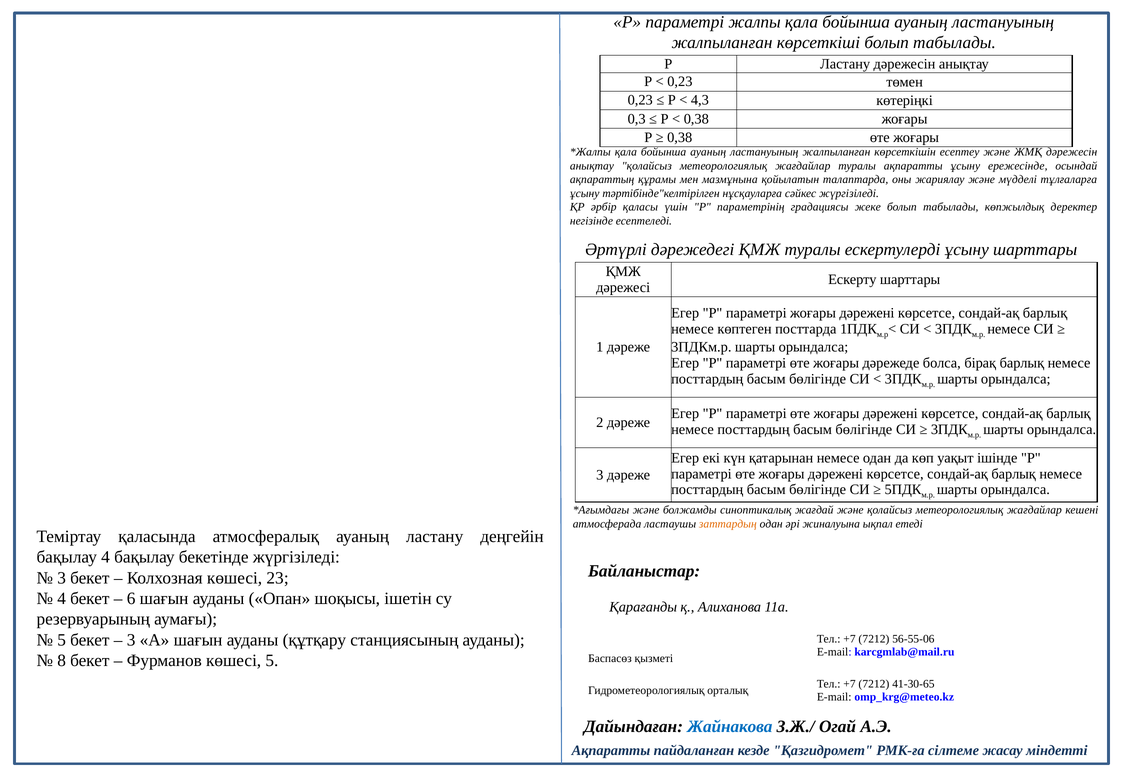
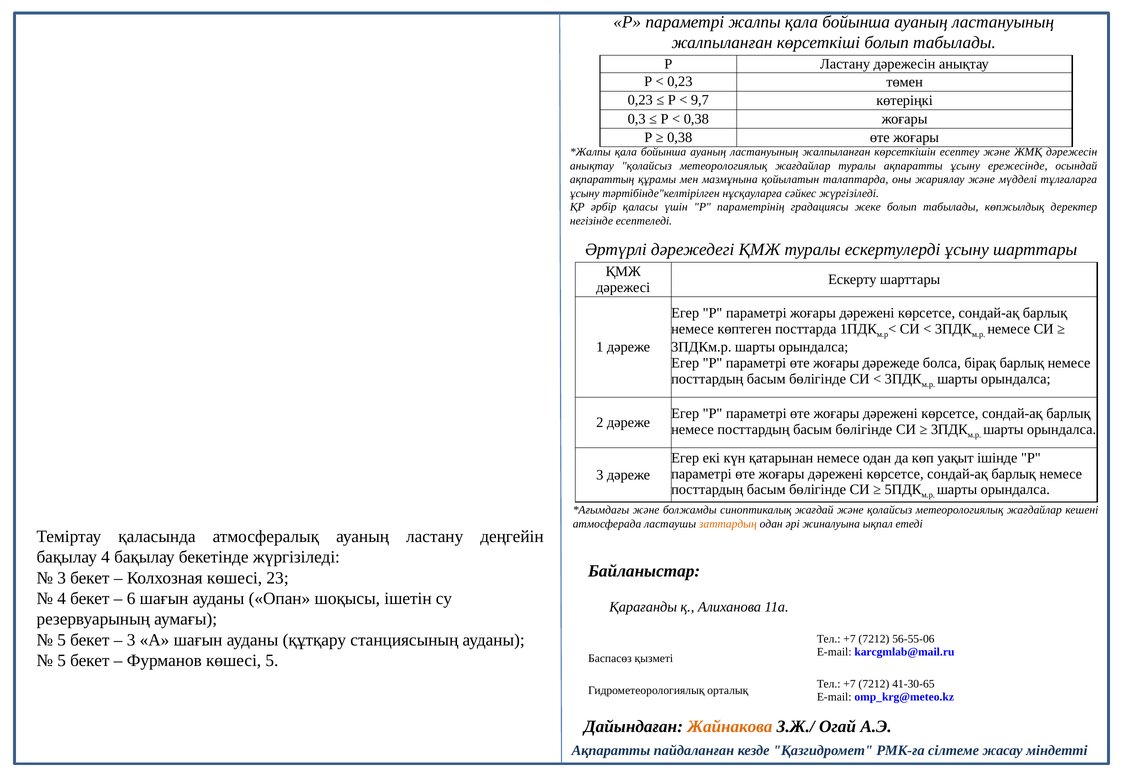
4,3: 4,3 -> 9,7 (700, 100)
8: 8 -> 5 (62, 661)
Жайнакова colour: blue -> orange (730, 727)
